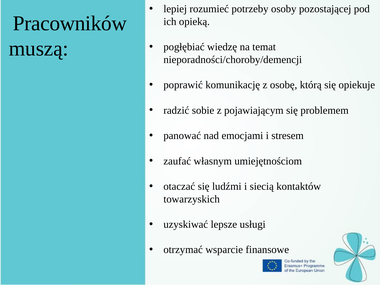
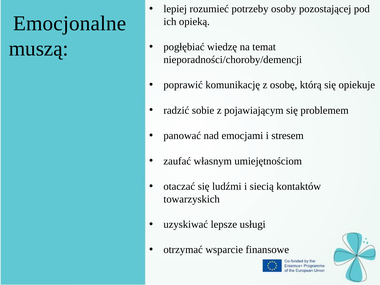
Pracowników: Pracowników -> Emocjonalne (70, 23)
